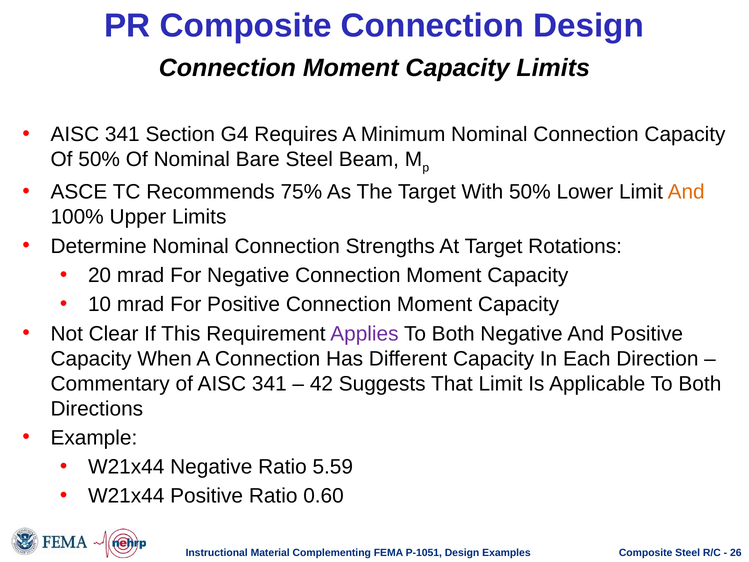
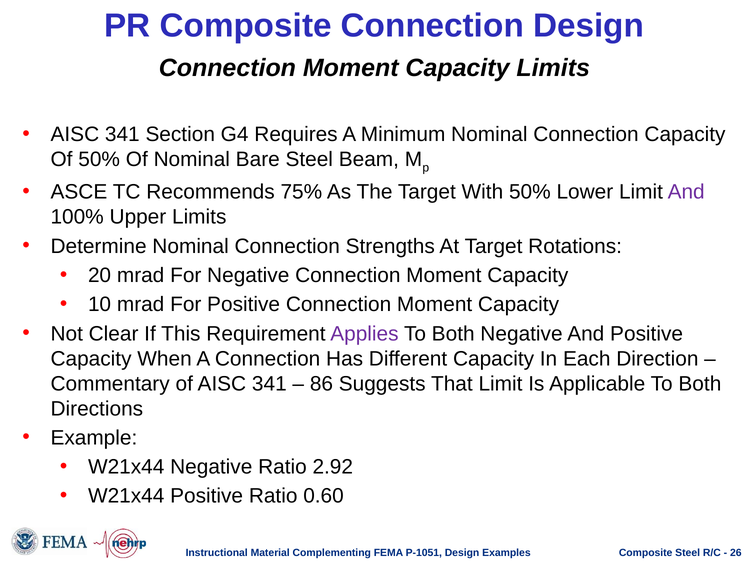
And colour: orange -> purple (686, 192)
42: 42 -> 86 (321, 383)
5.59: 5.59 -> 2.92 (333, 467)
